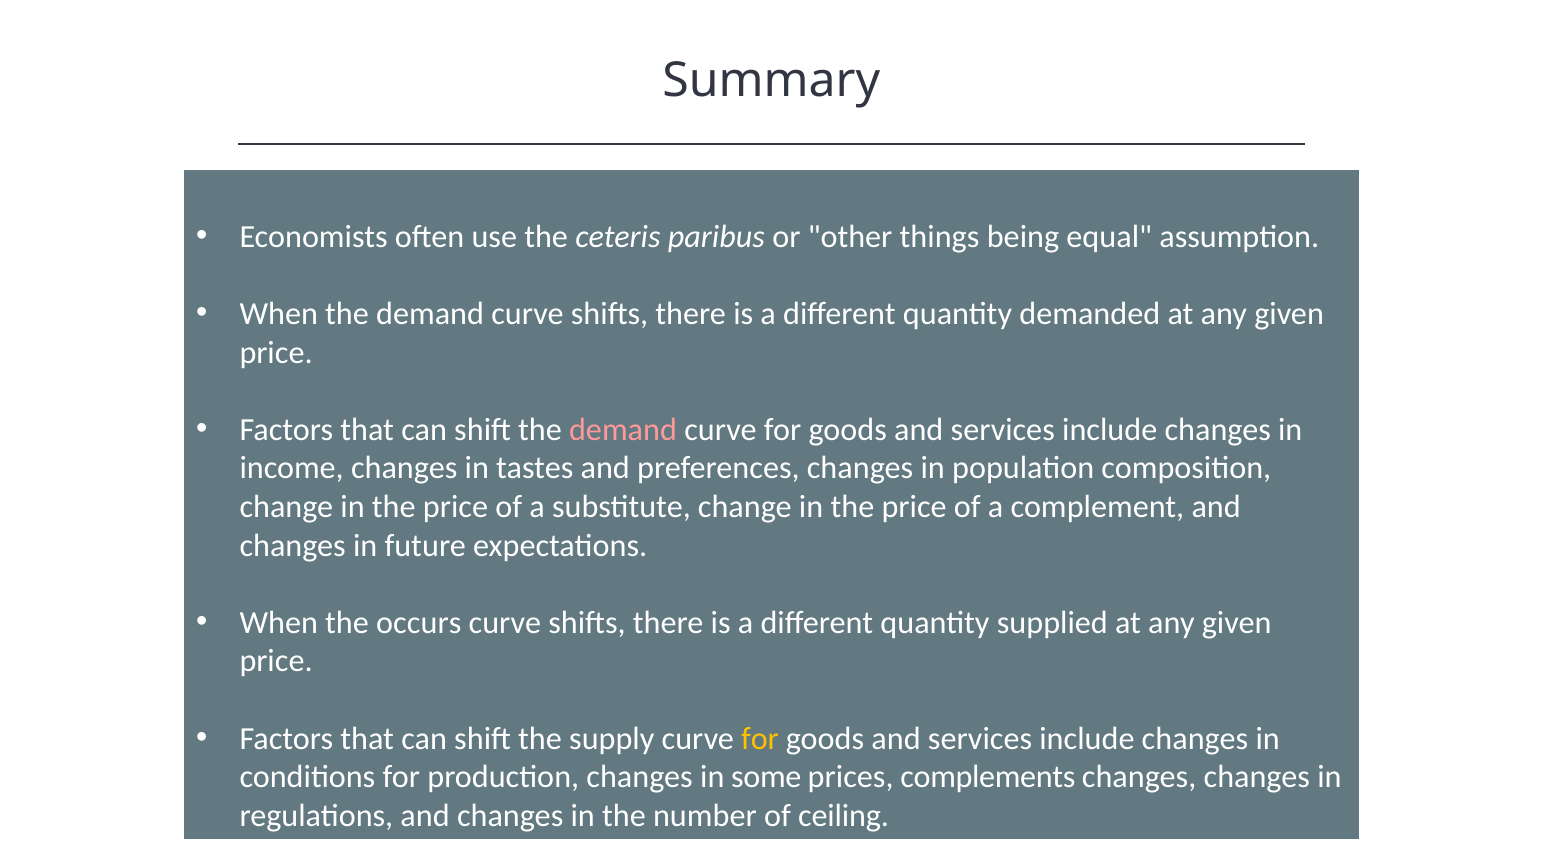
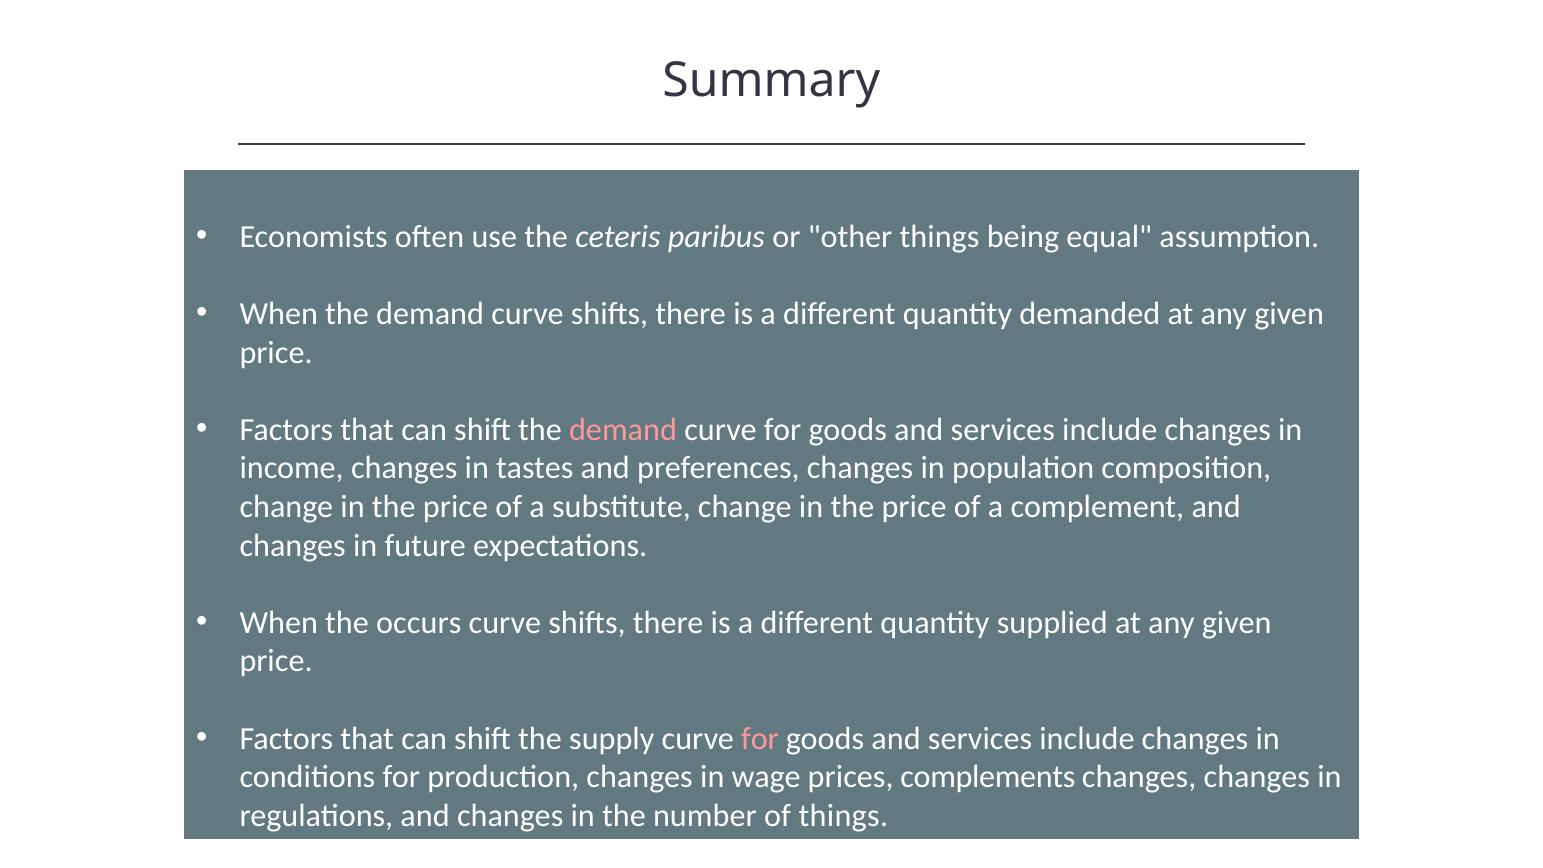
for colour: yellow -> pink (760, 738)
some: some -> wage (766, 777)
of ceiling: ceiling -> things (843, 816)
